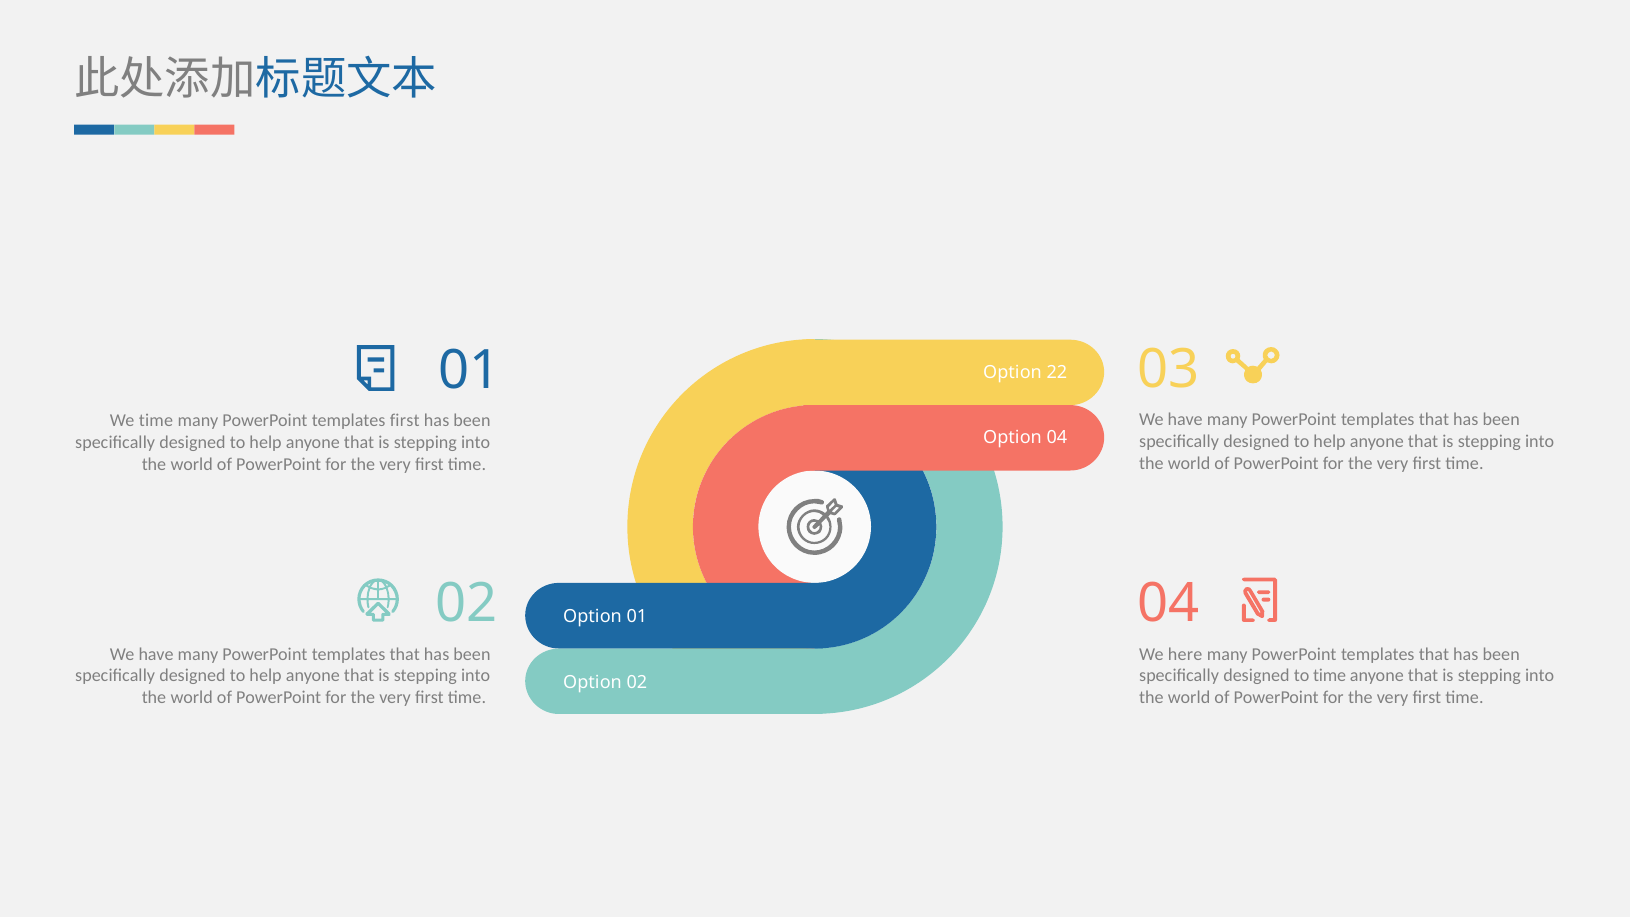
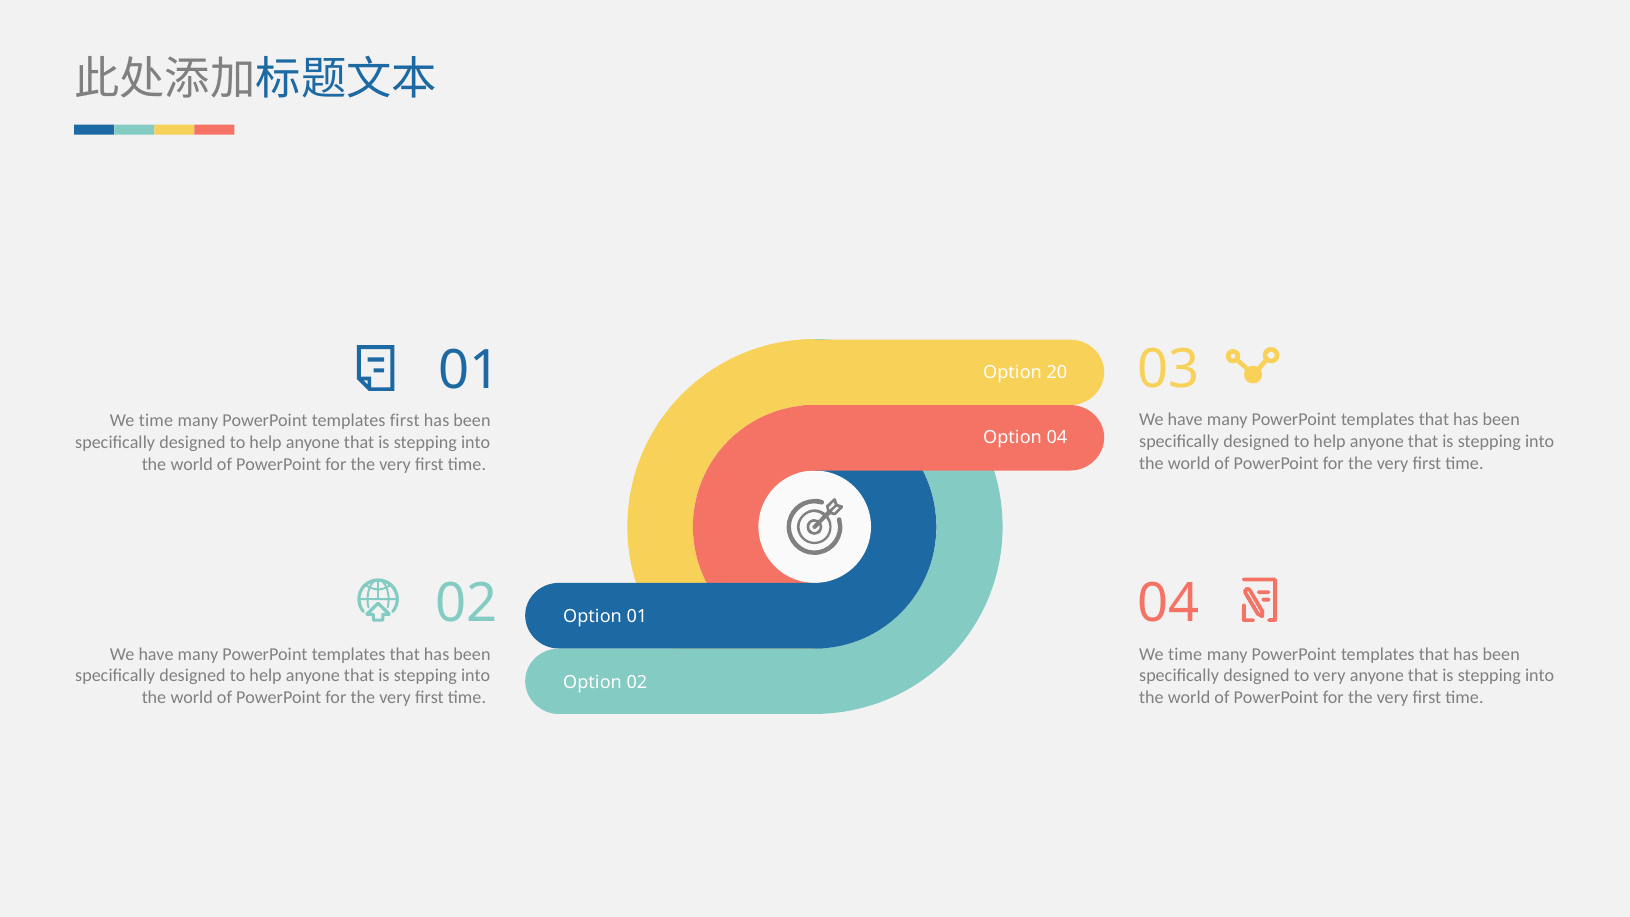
22: 22 -> 20 (1057, 372)
here: here -> time (1185, 654)
to time: time -> very (1329, 676)
